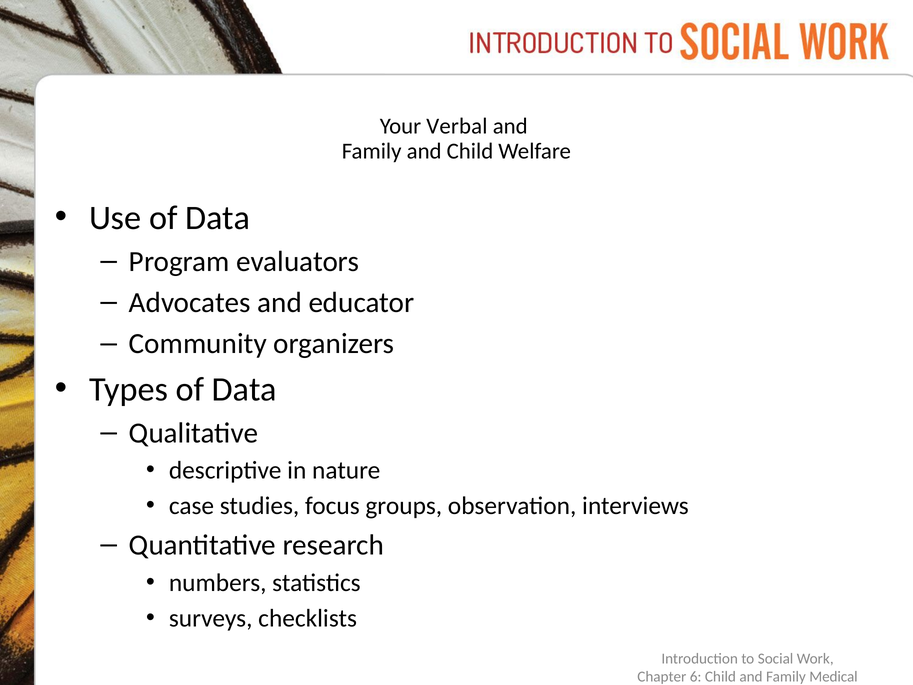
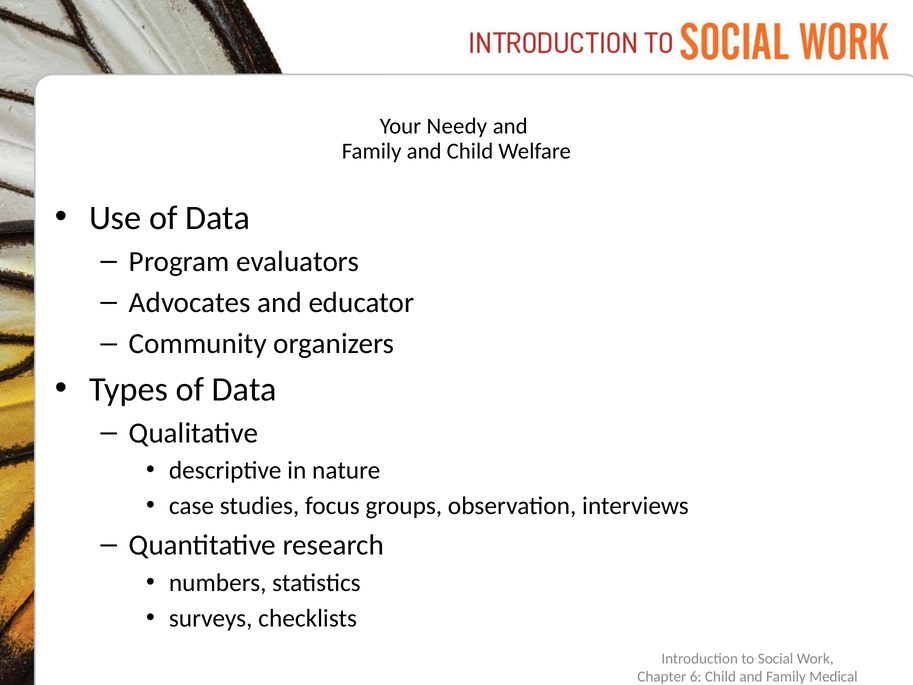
Verbal: Verbal -> Needy (457, 126)
